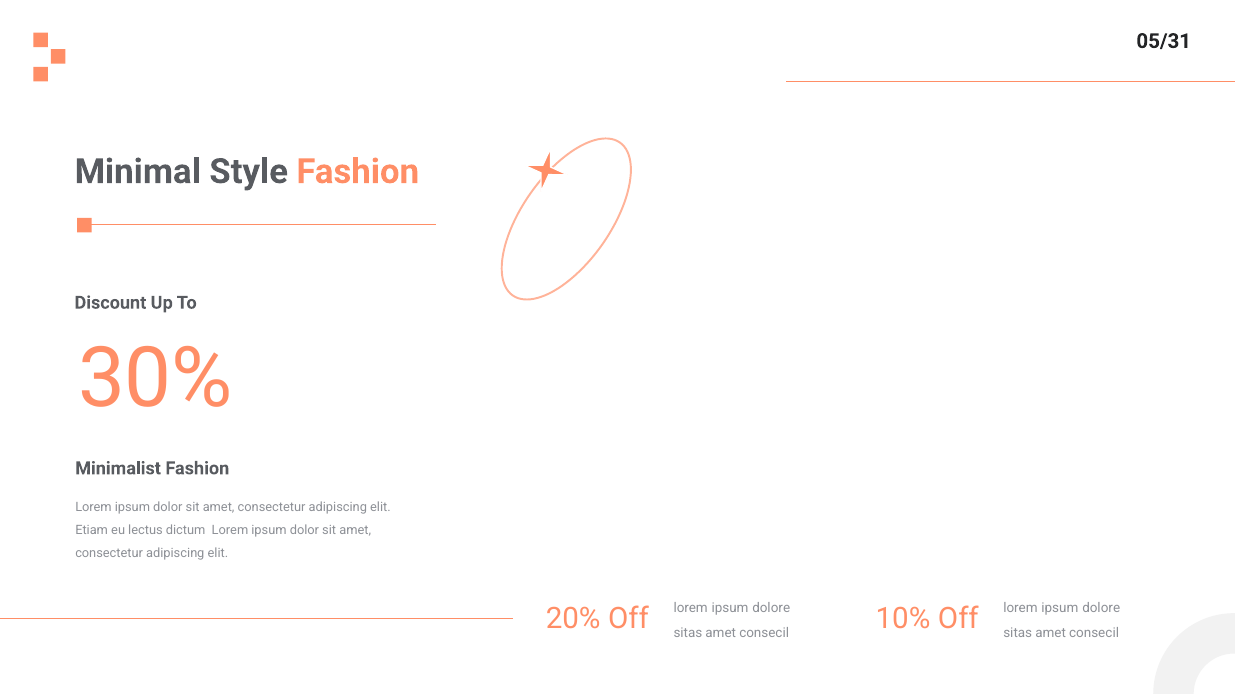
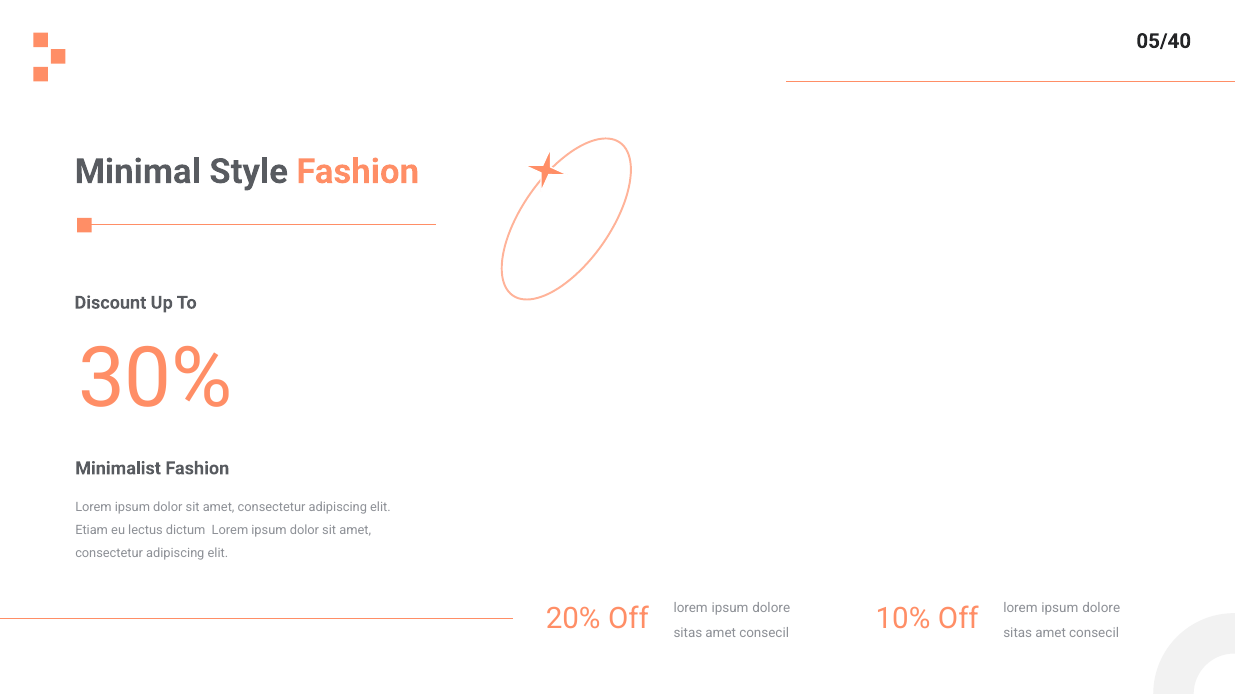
05/31: 05/31 -> 05/40 (1164, 41)
